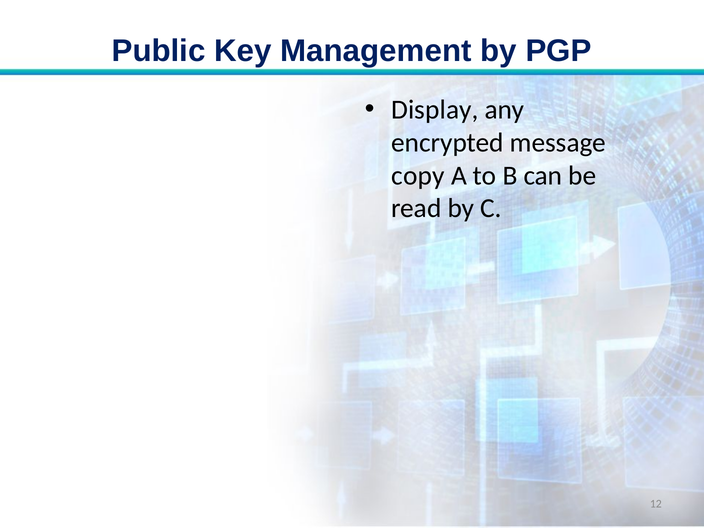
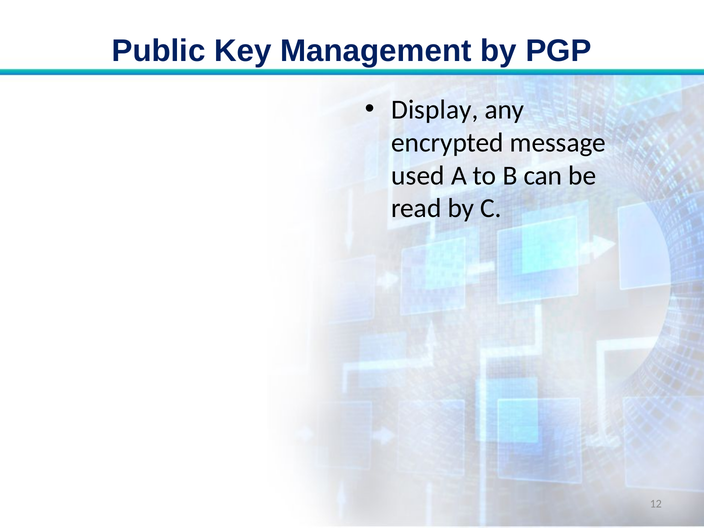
copy: copy -> used (418, 176)
